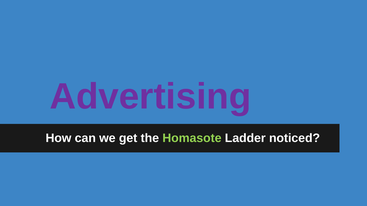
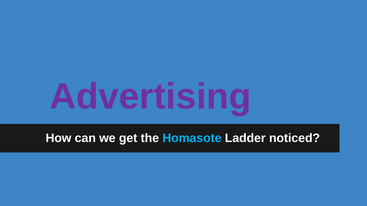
Homasote colour: light green -> light blue (192, 139)
